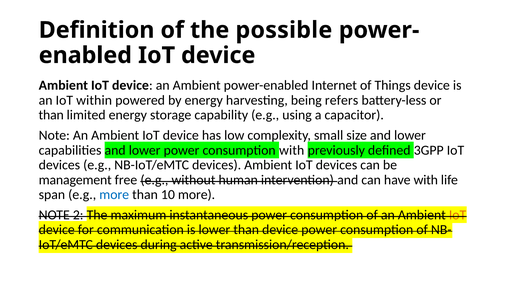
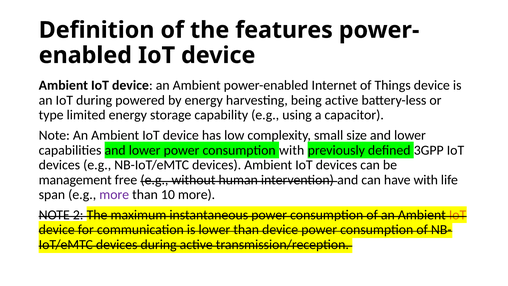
possible: possible -> features (284, 30)
IoT within: within -> during (94, 100)
being refers: refers -> active (342, 100)
than: than -> type (51, 115)
more colour: blue -> purple (114, 195)
